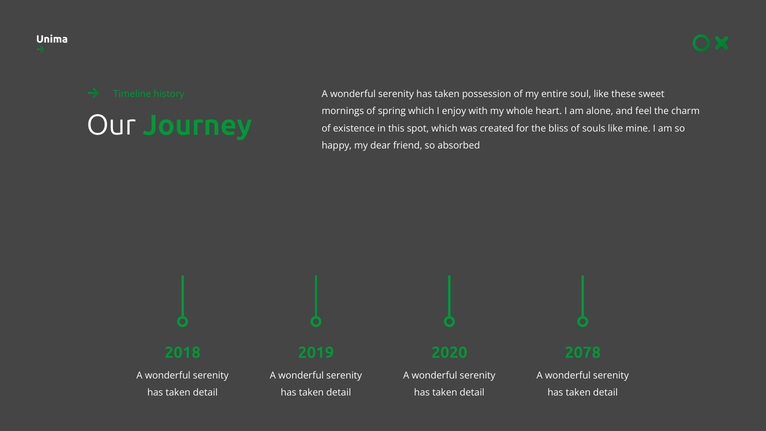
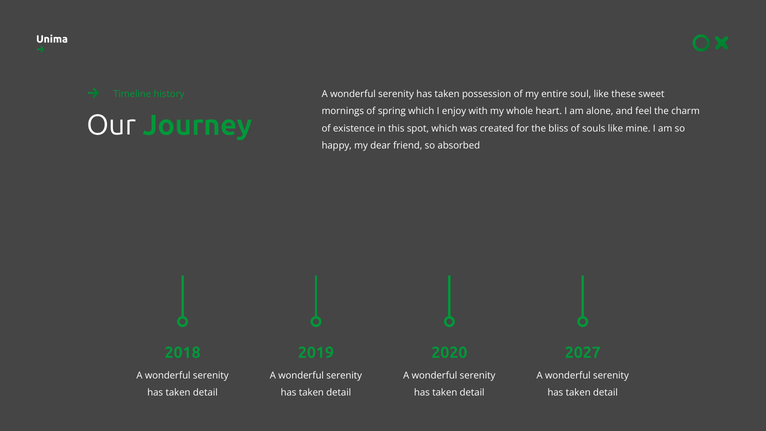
2078: 2078 -> 2027 (583, 352)
